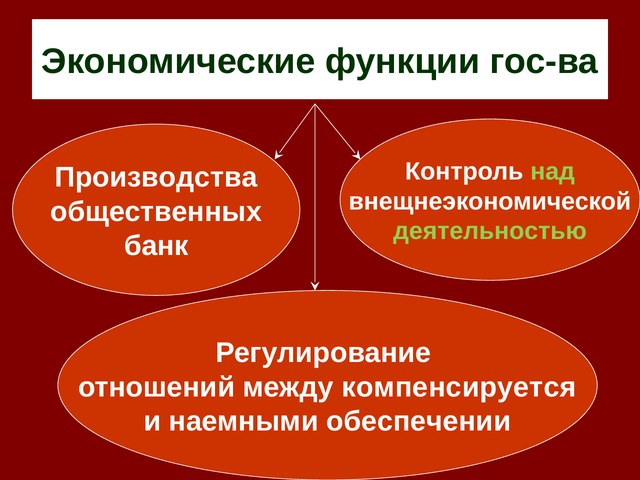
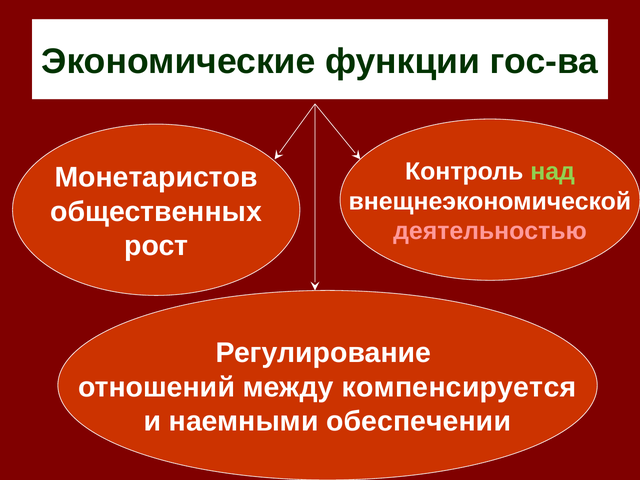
Производства: Производства -> Монетаристов (156, 178)
деятельностью colour: light green -> pink (490, 231)
банк: банк -> рост (156, 246)
